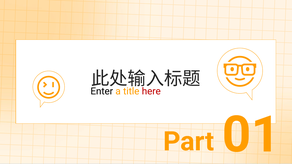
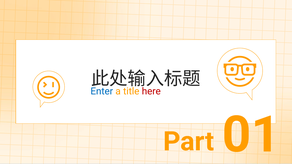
Enter colour: black -> blue (102, 91)
